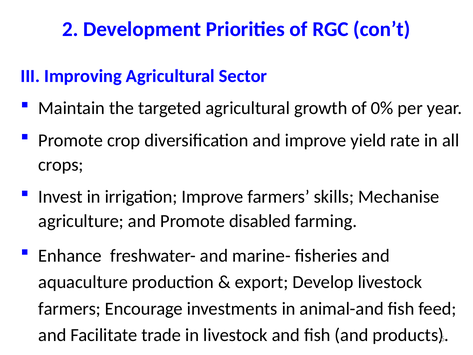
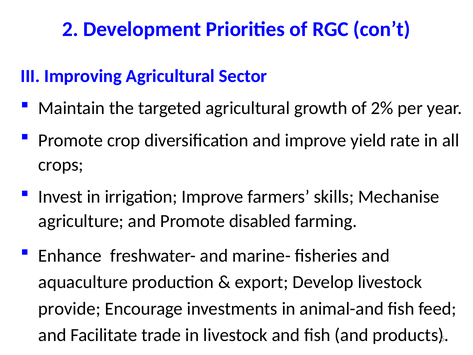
0%: 0% -> 2% (382, 108)
farmers: farmers -> provide (69, 308)
